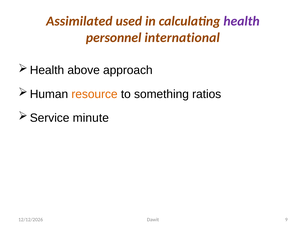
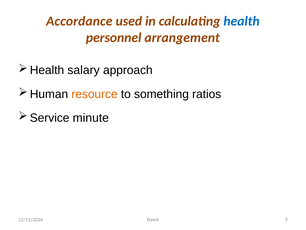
Assimilated: Assimilated -> Accordance (79, 21)
health colour: purple -> blue (242, 21)
international: international -> arrangement (182, 37)
above: above -> salary (84, 70)
